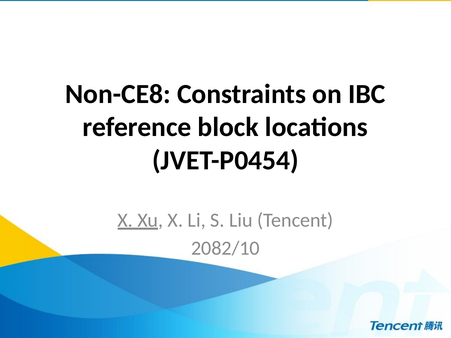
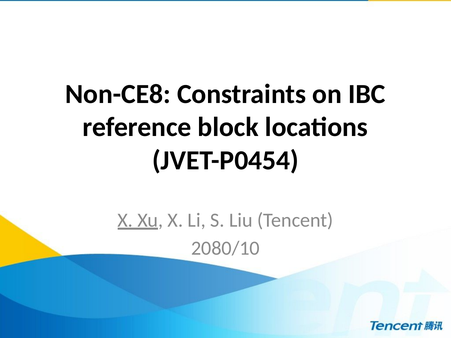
2082/10: 2082/10 -> 2080/10 (225, 248)
